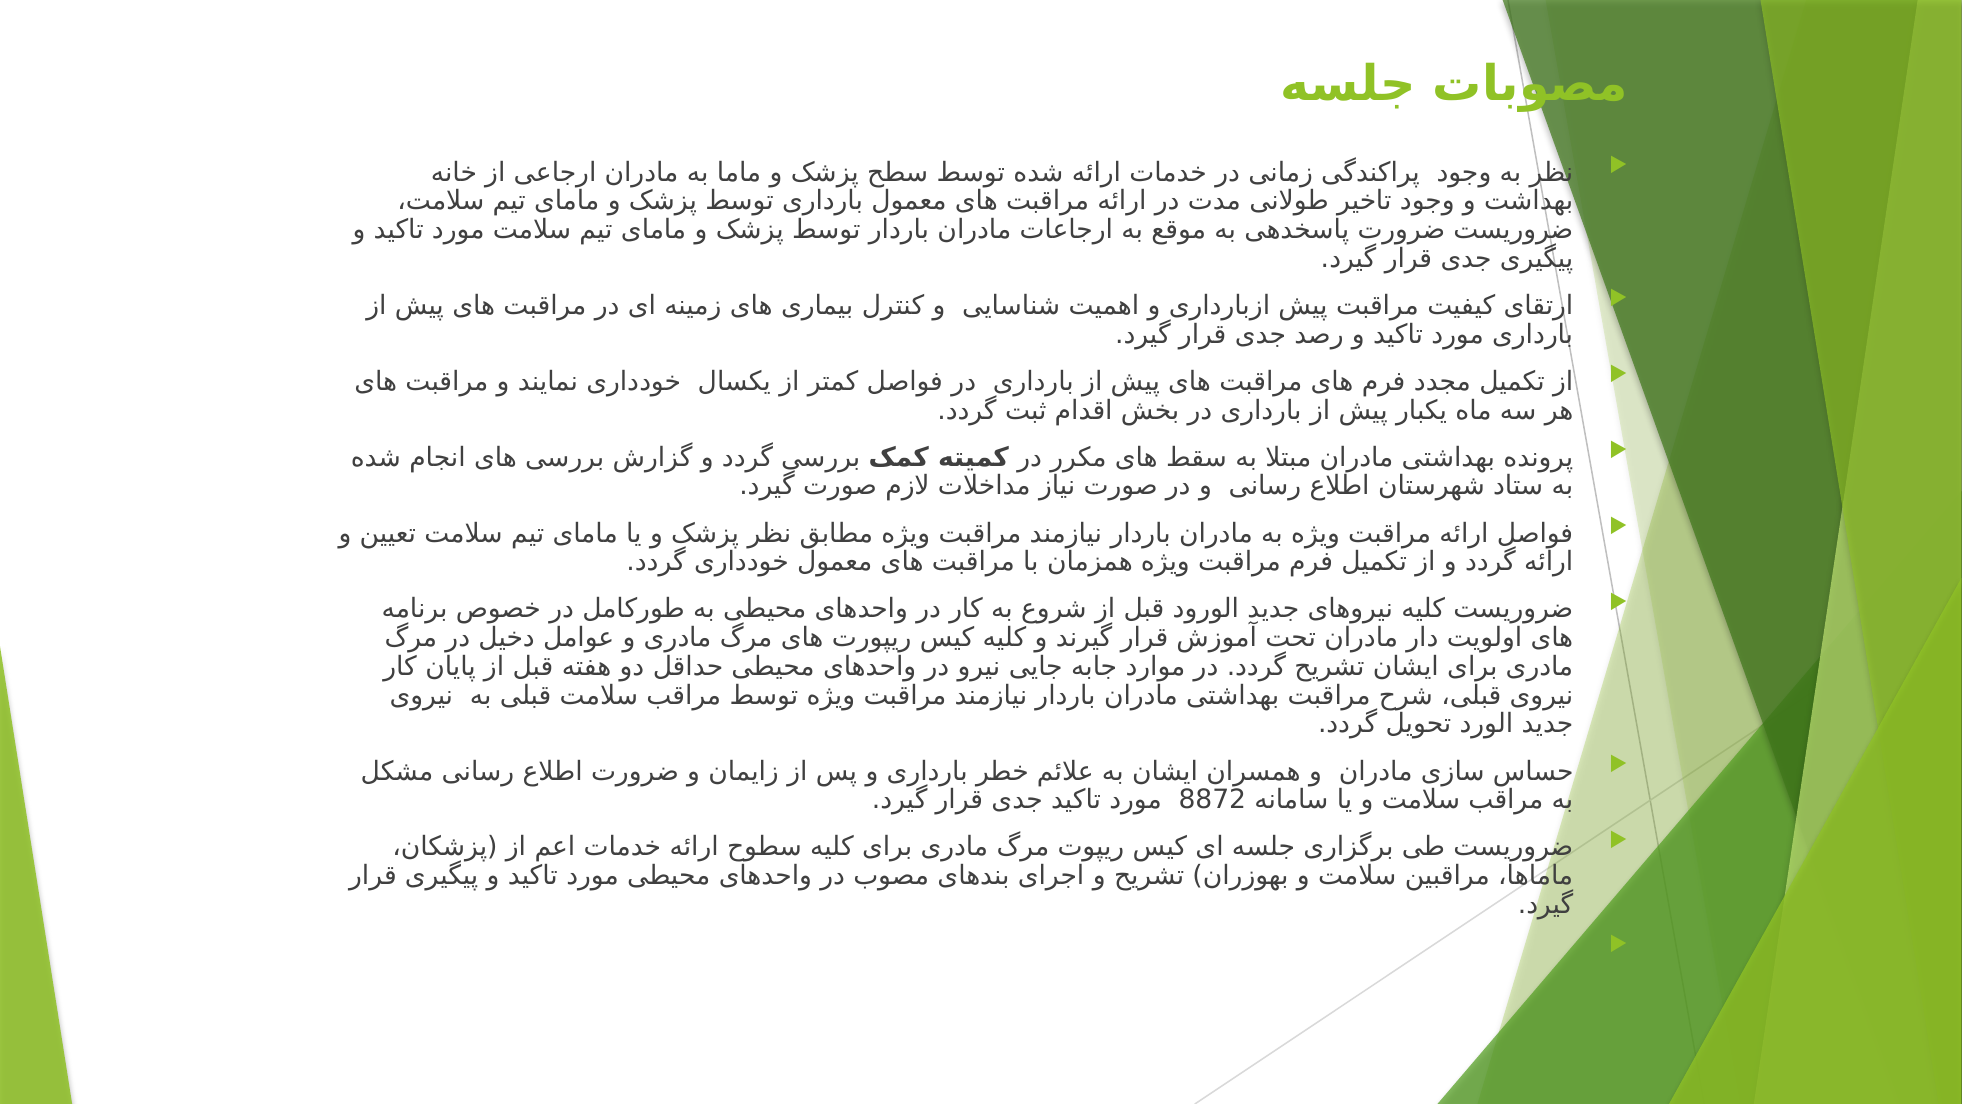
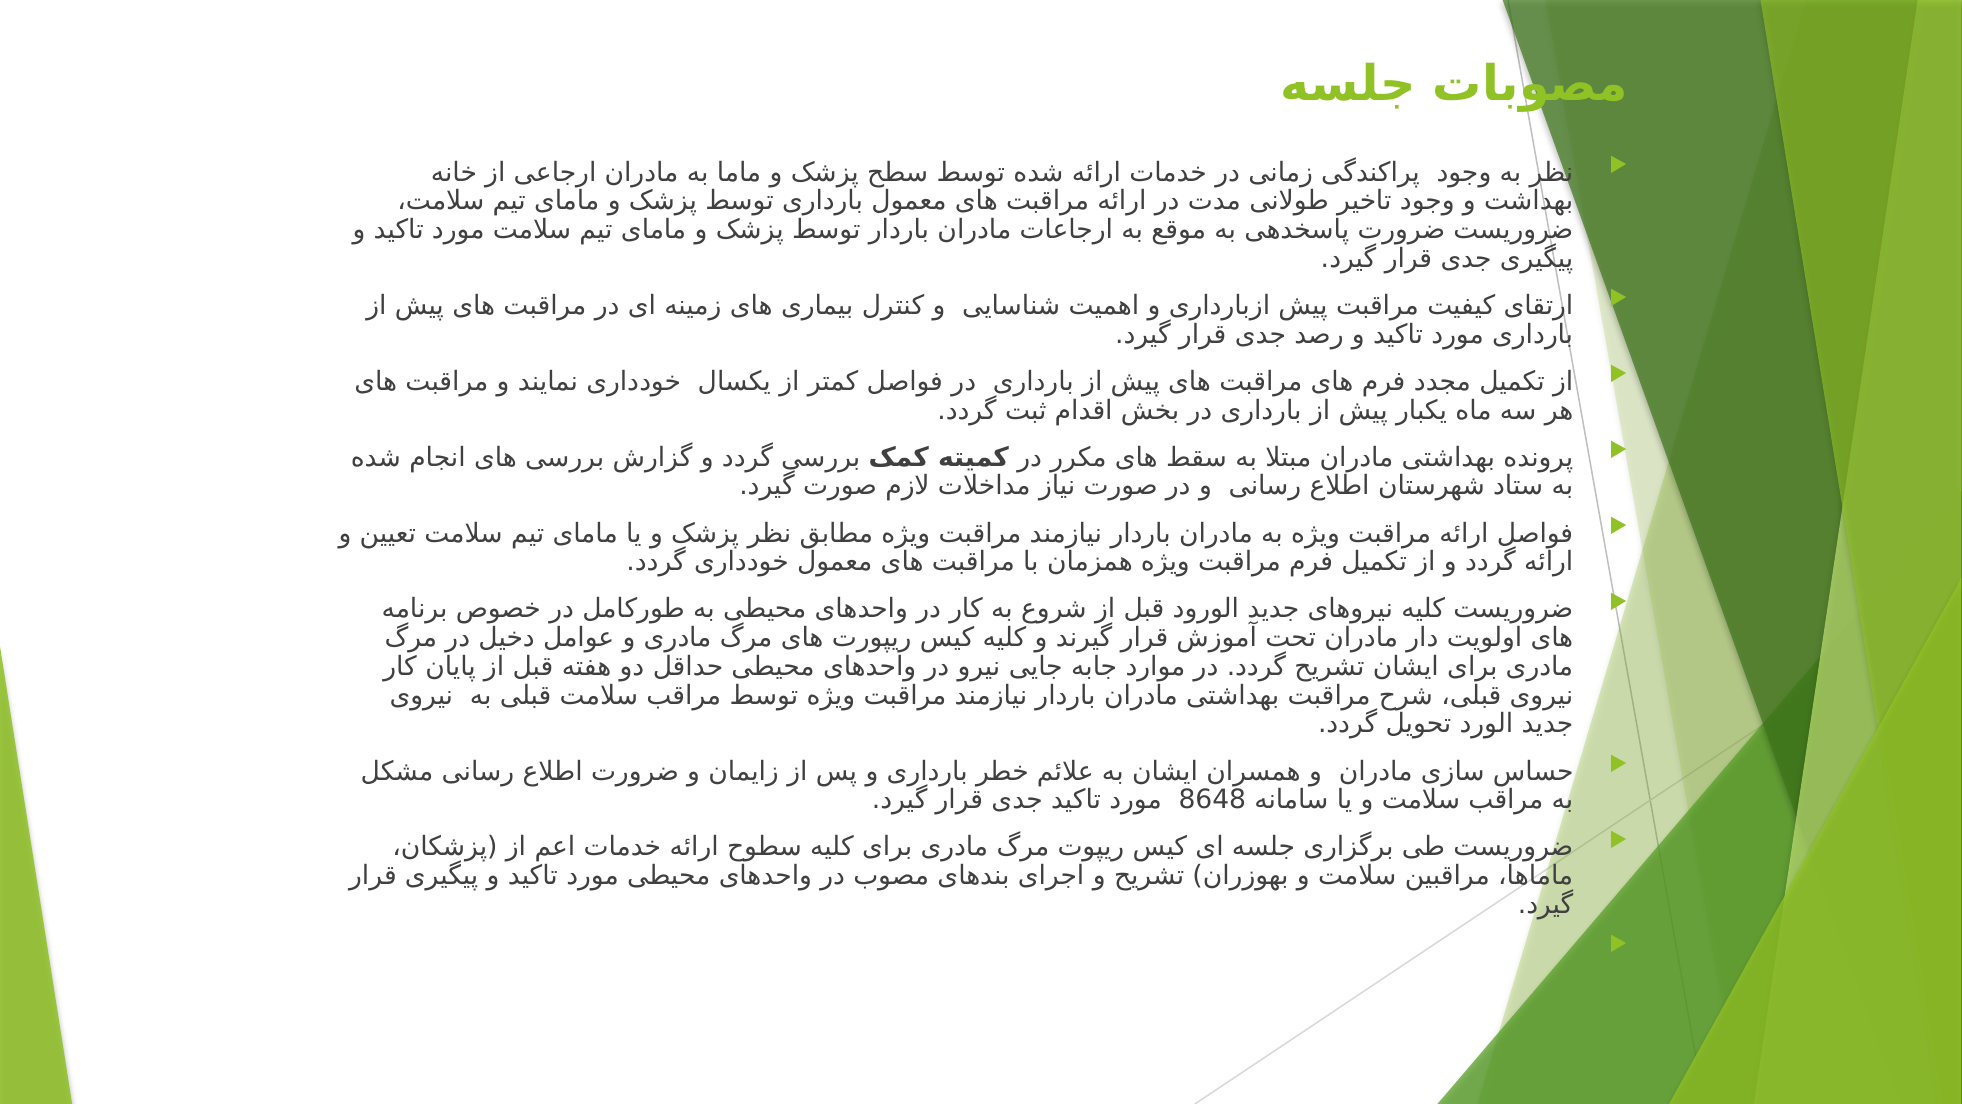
8872: 8872 -> 8648 (1212, 800)
